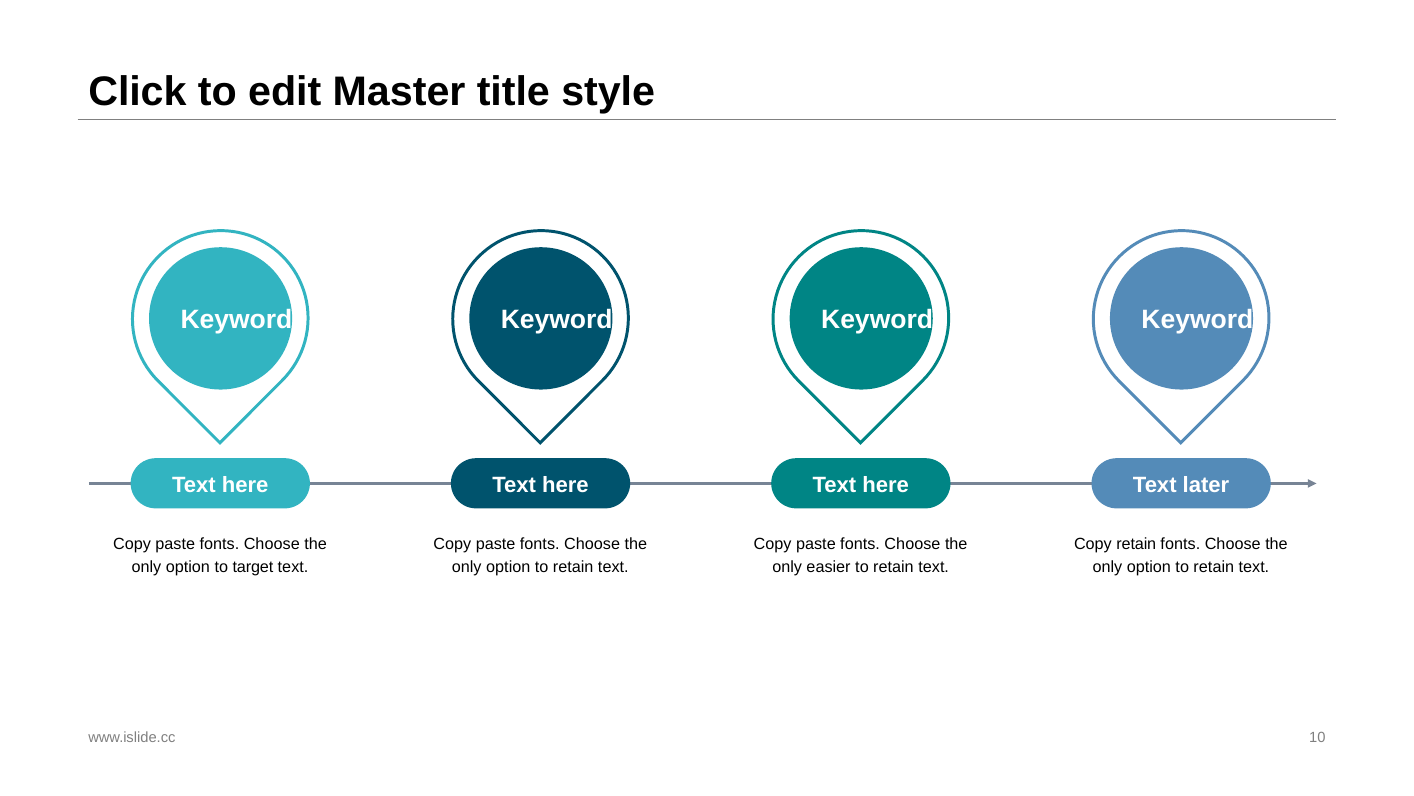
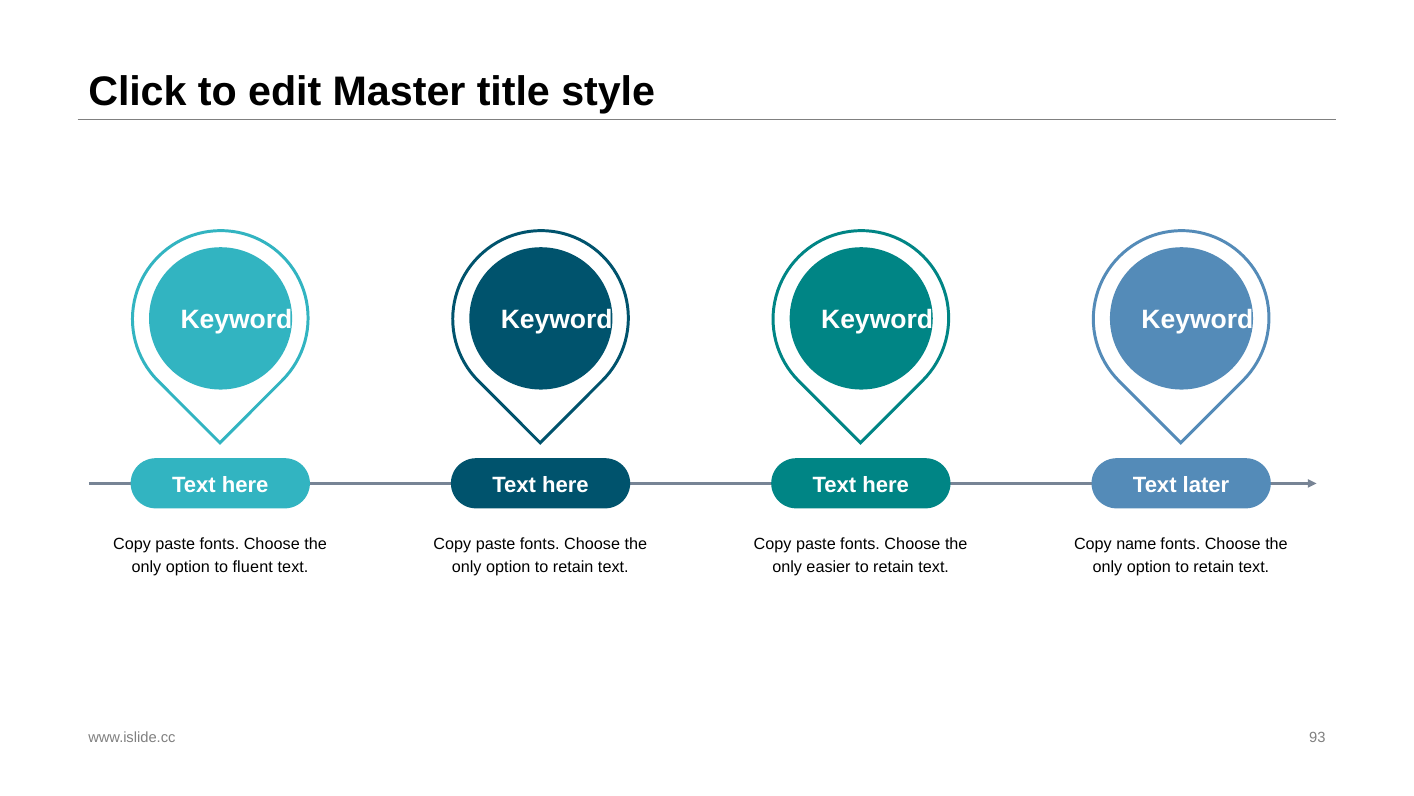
Copy retain: retain -> name (1136, 543)
target: target -> fluent (253, 567)
10: 10 -> 93 (1317, 737)
